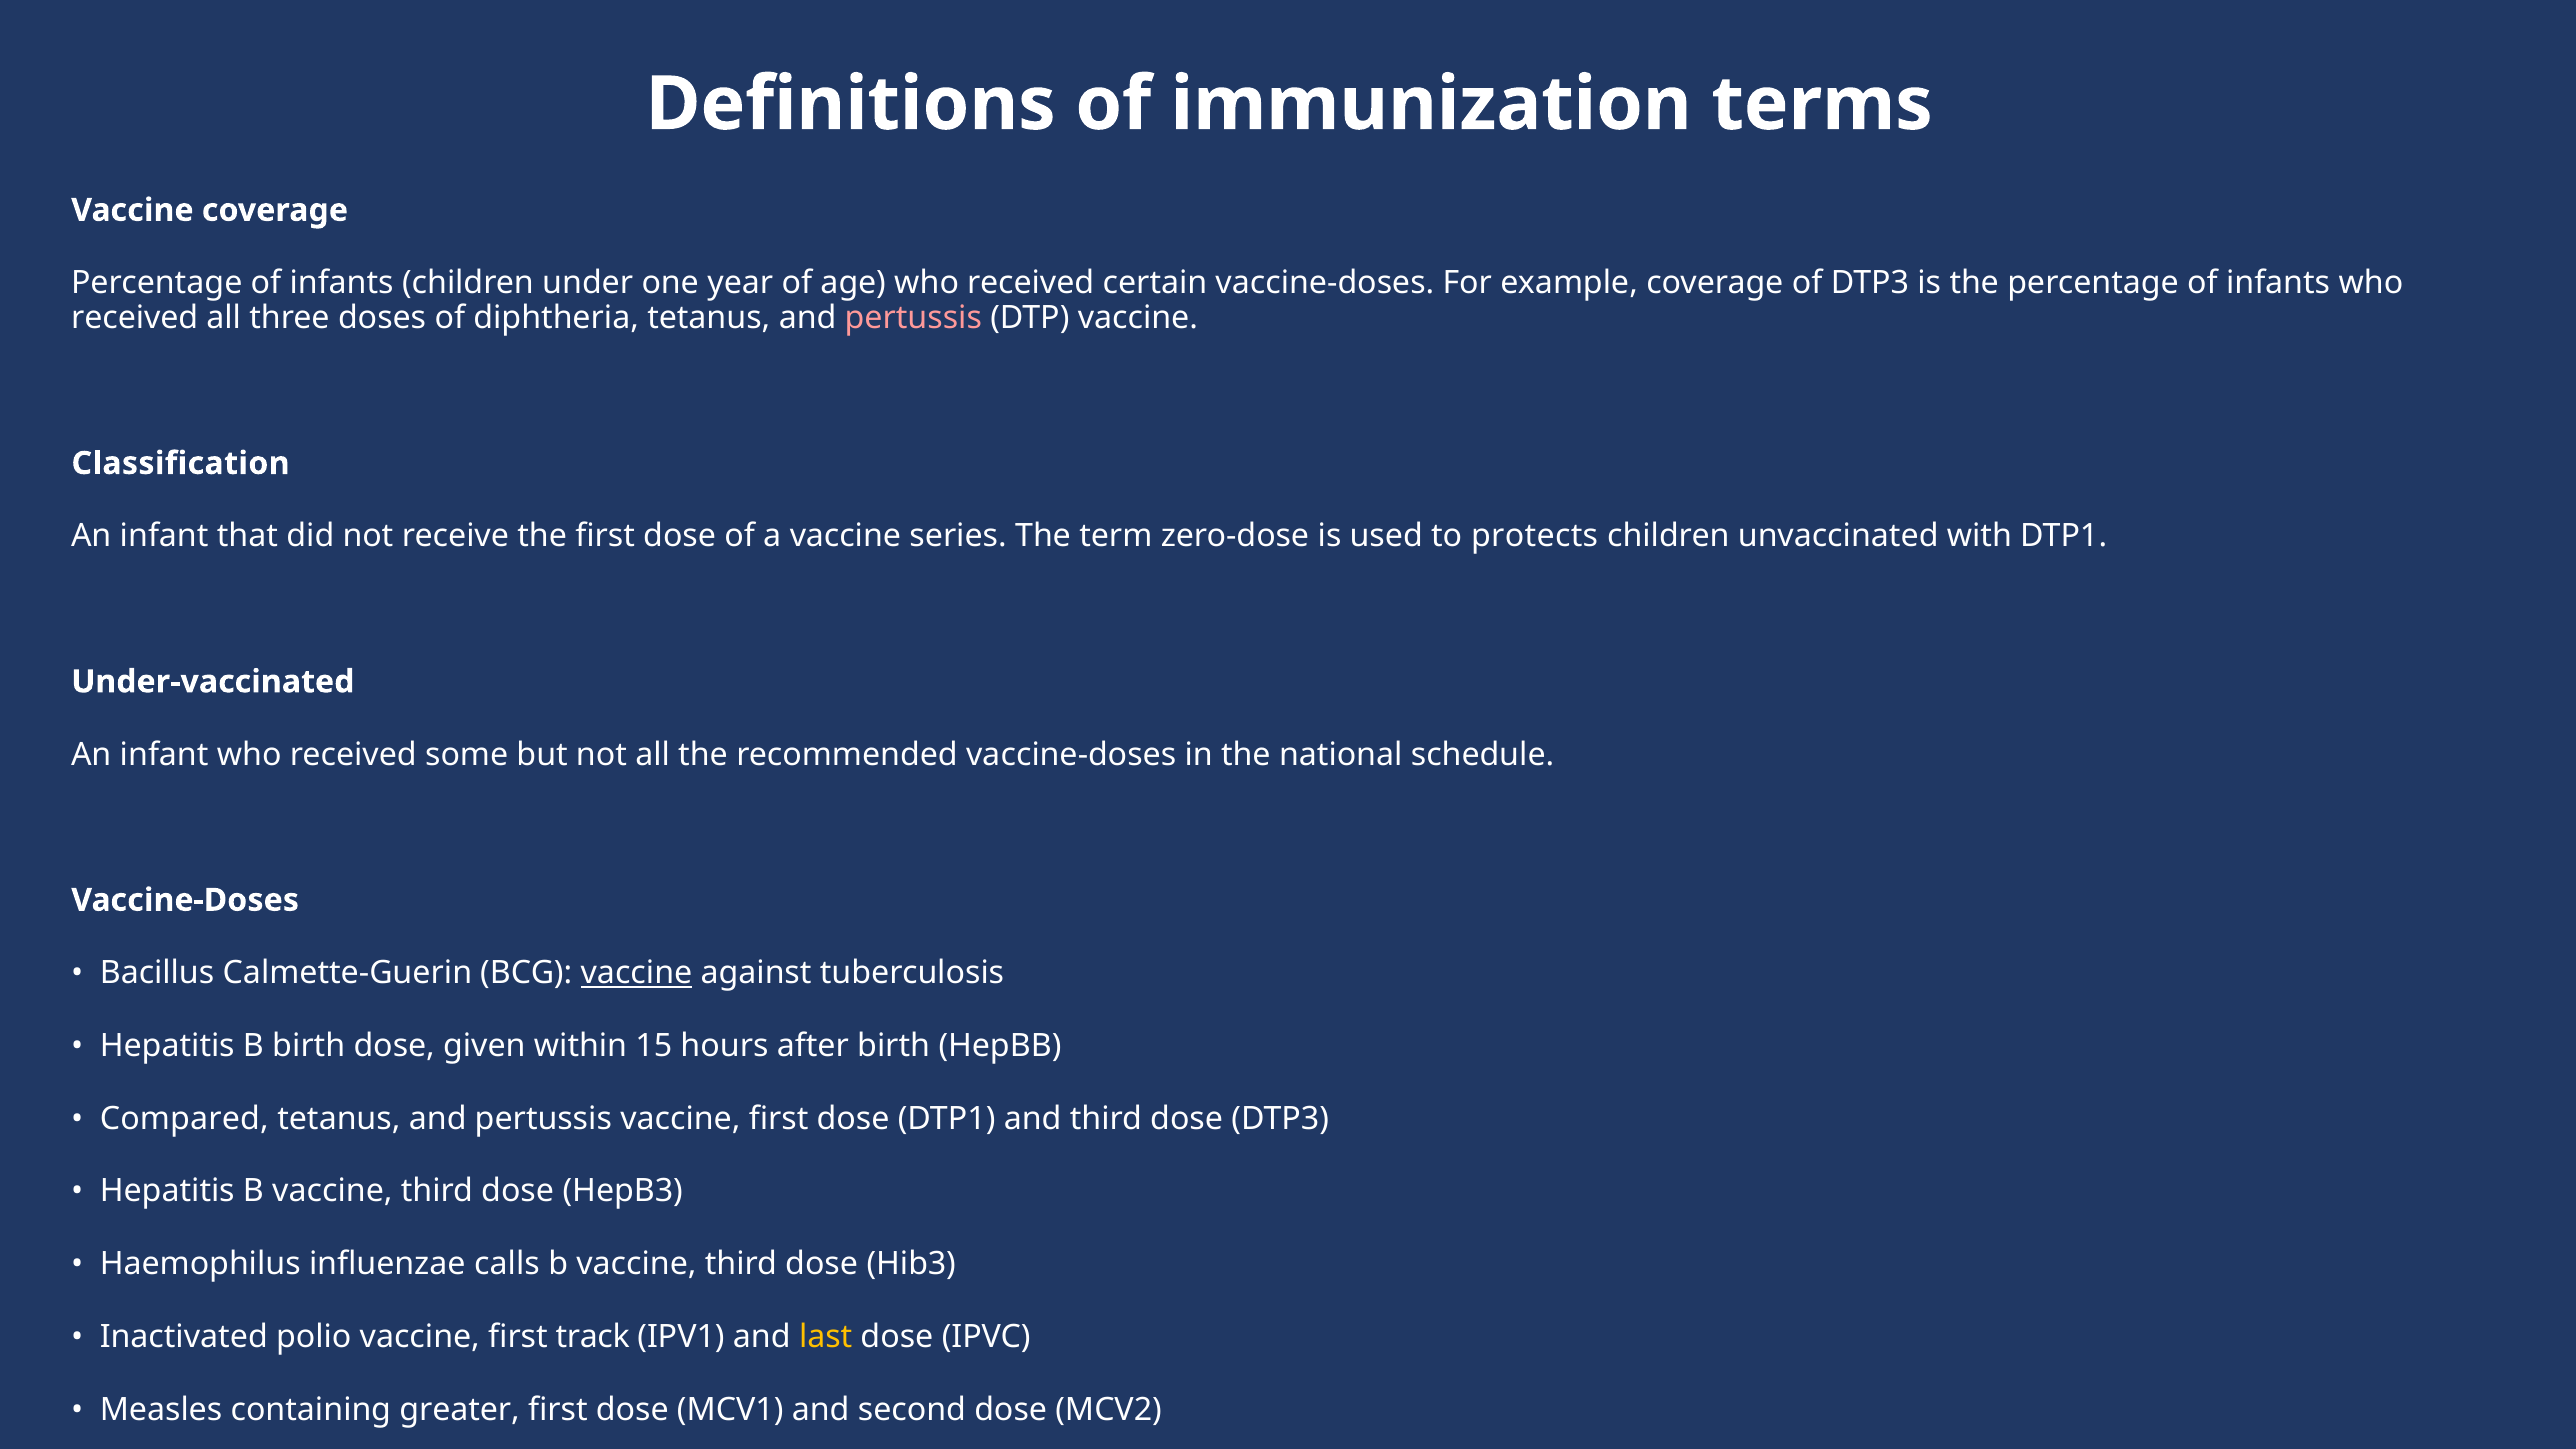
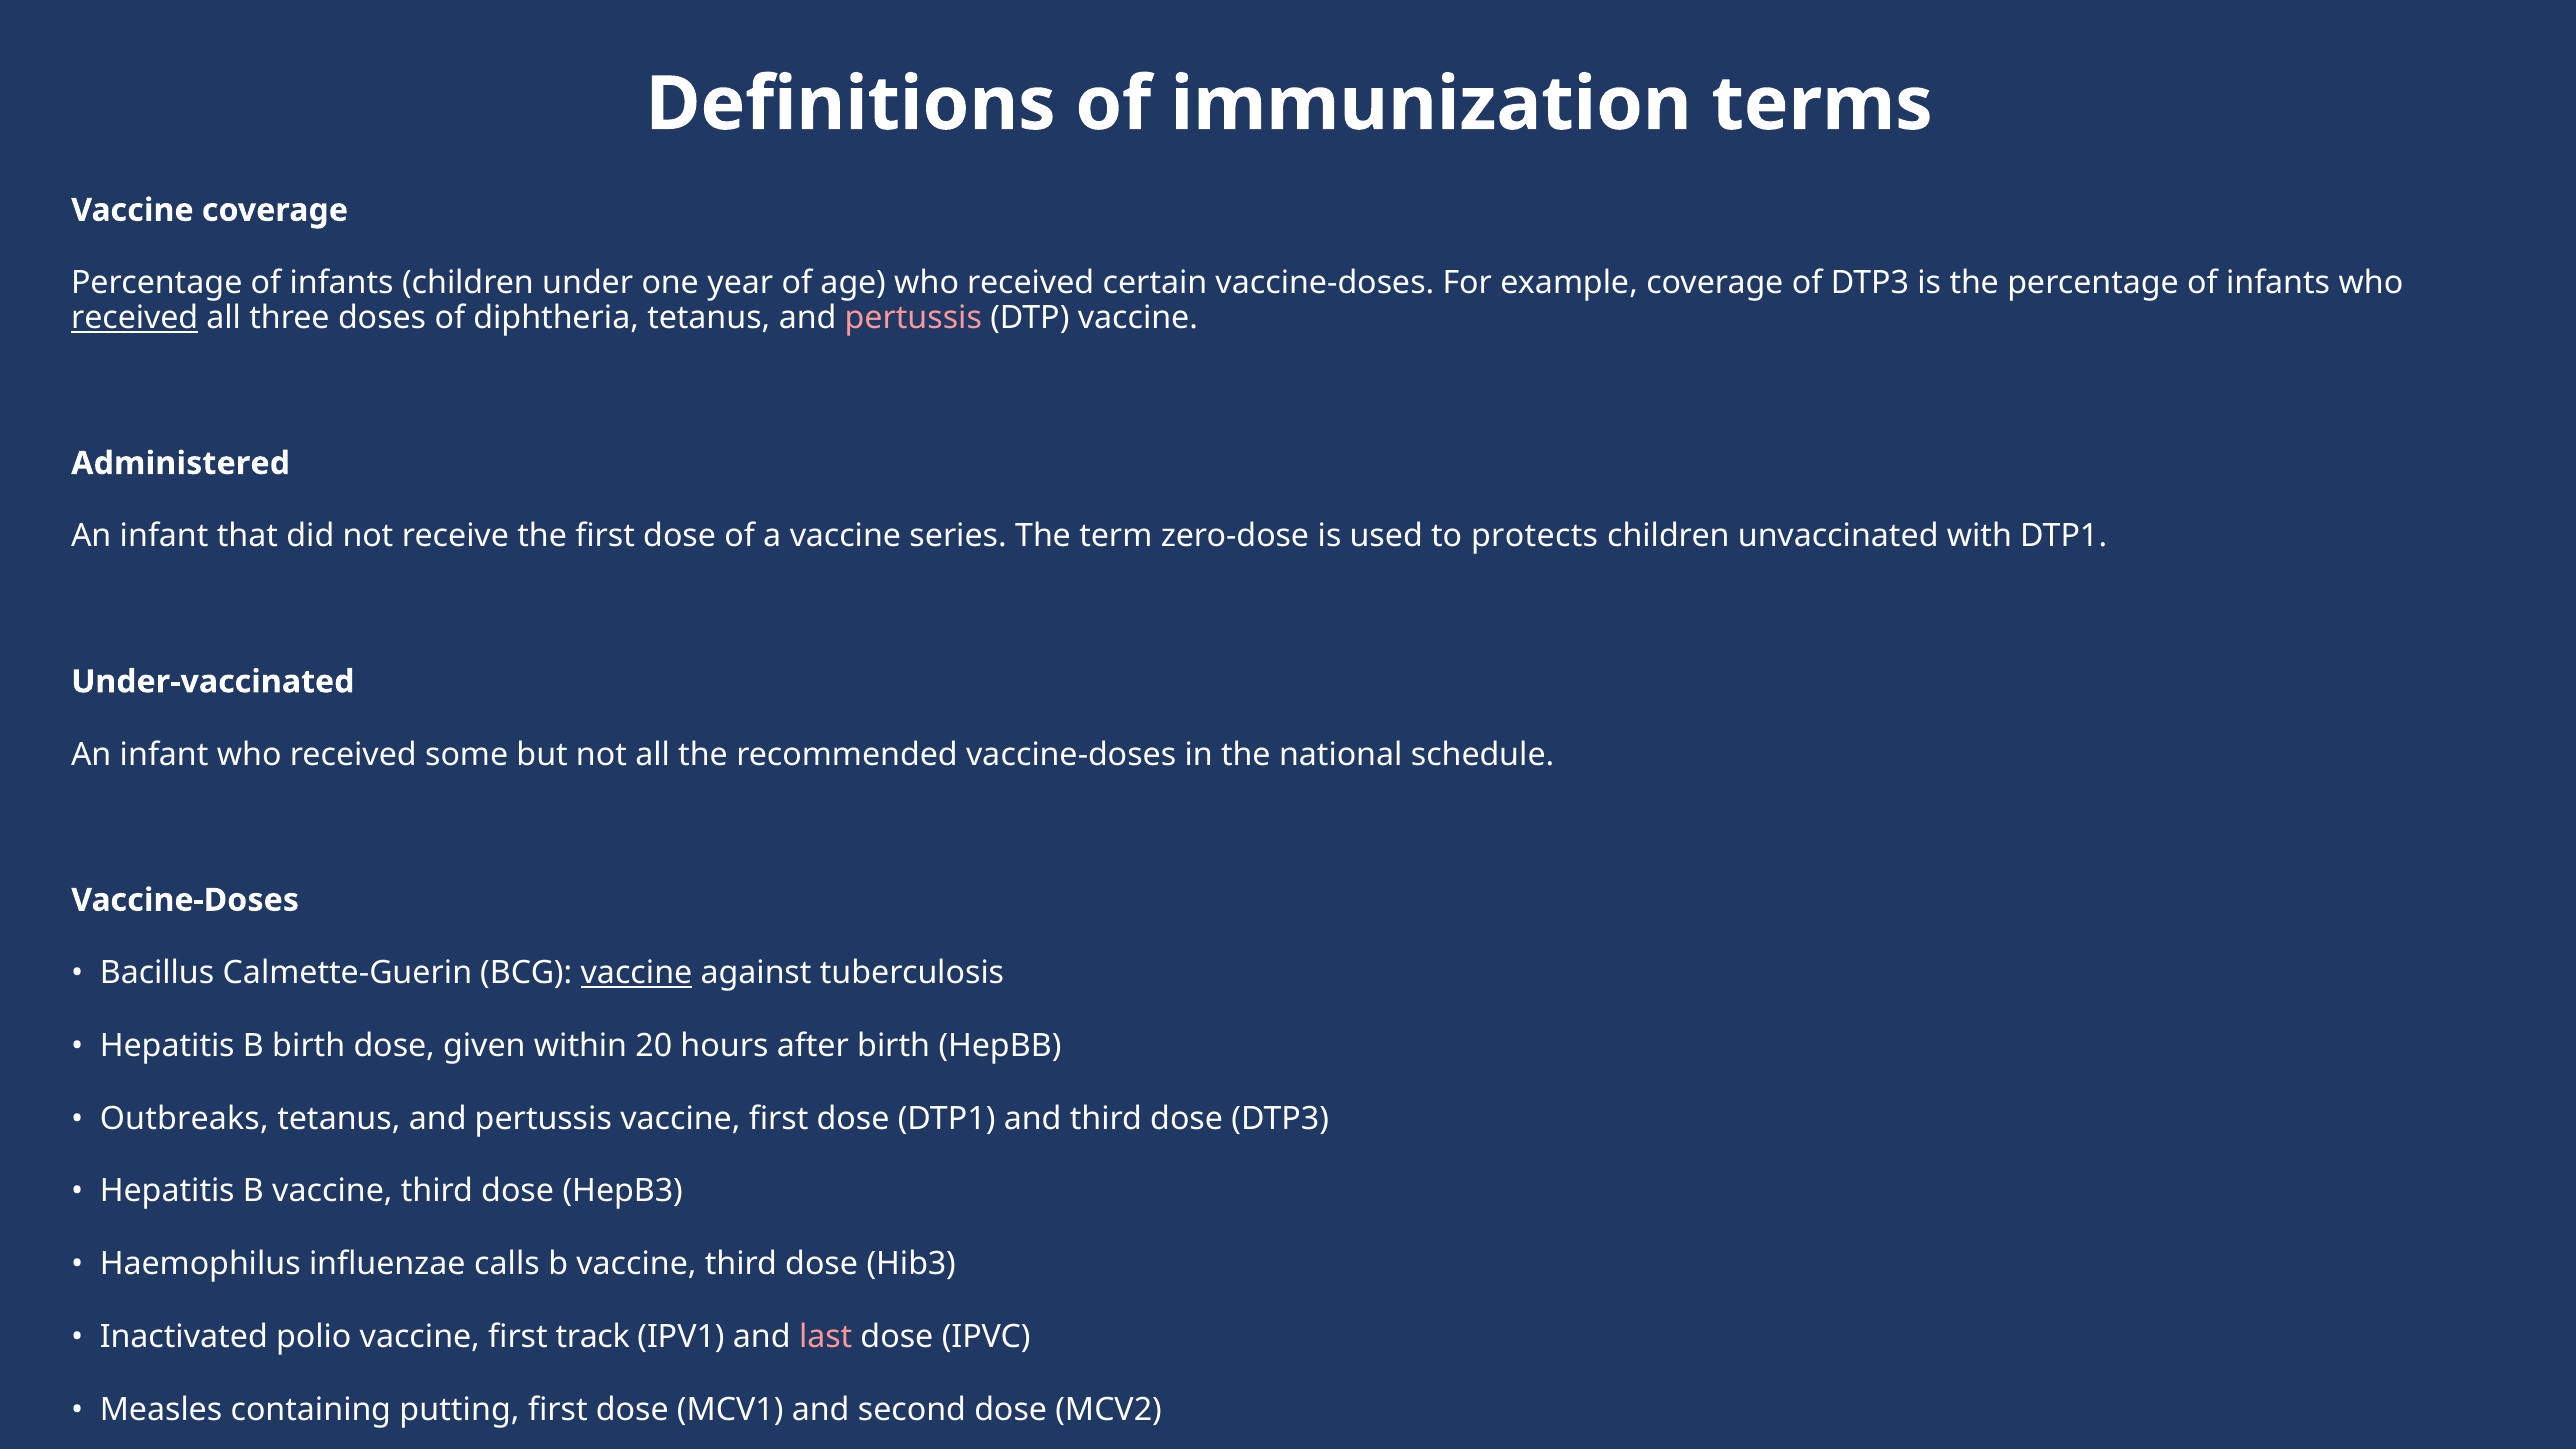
received underline: none -> present (135, 318)
Classification: Classification -> Administered (181, 463)
15: 15 -> 20 (654, 1046)
Compared: Compared -> Outbreaks (184, 1119)
last colour: yellow -> pink (826, 1337)
greater: greater -> putting (459, 1410)
